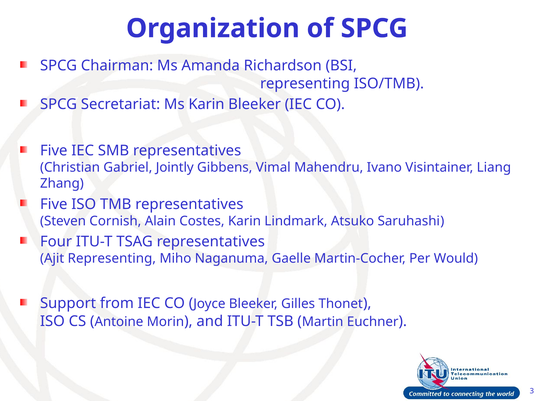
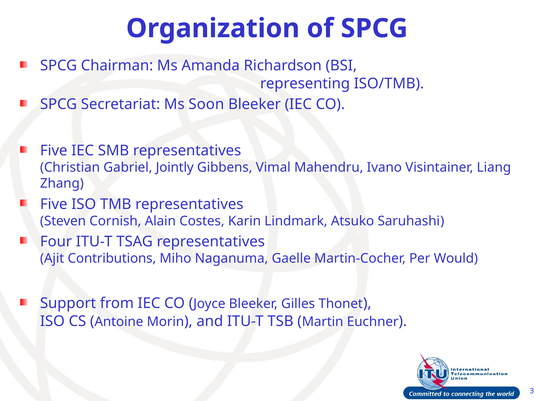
Ms Karin: Karin -> Soon (206, 104)
Ajit Representing: Representing -> Contributions (112, 258)
